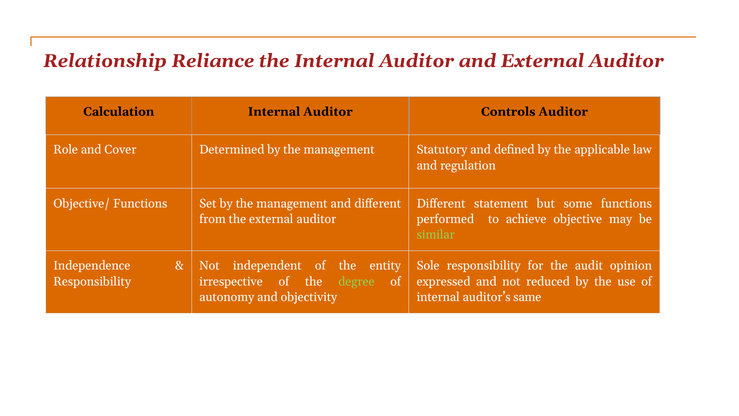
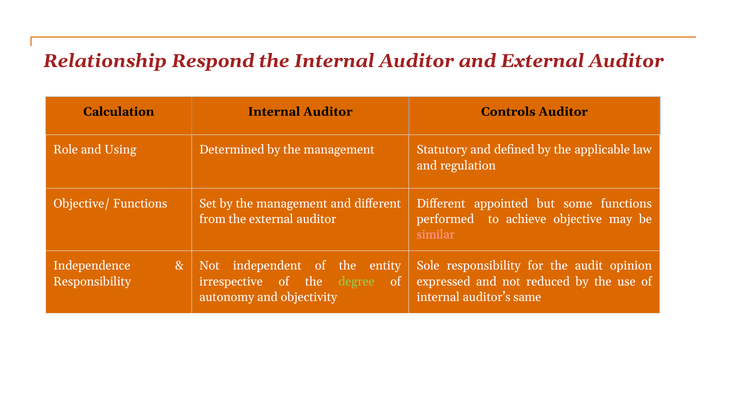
Reliance: Reliance -> Respond (213, 61)
Cover: Cover -> Using (120, 150)
statement: statement -> appointed (501, 203)
similar colour: light green -> pink (436, 235)
